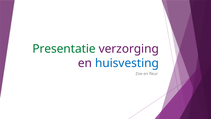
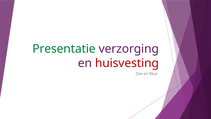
huisvesting colour: blue -> red (127, 63)
